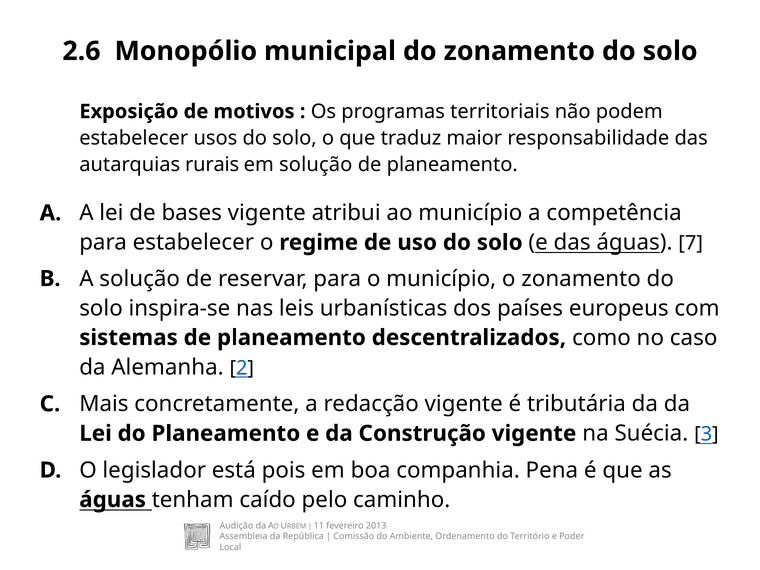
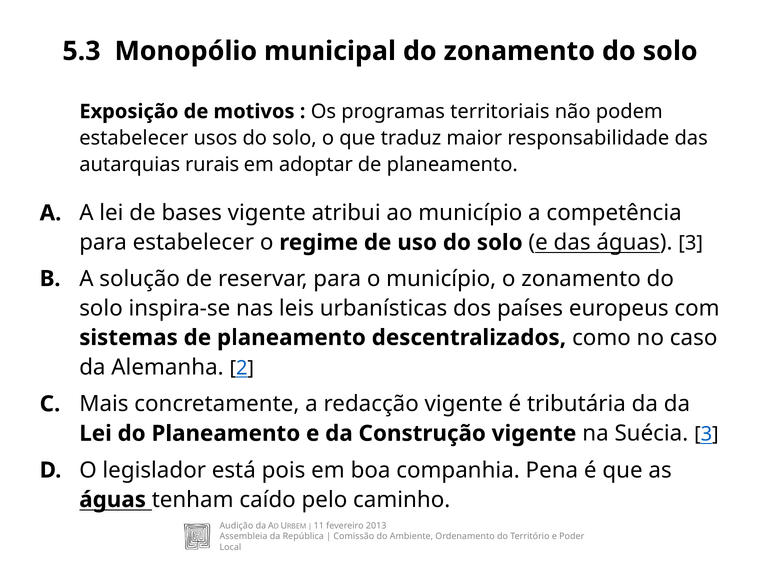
2.6: 2.6 -> 5.3 (81, 51)
em solução: solução -> adoptar (316, 165)
águas 7: 7 -> 3 (691, 243)
